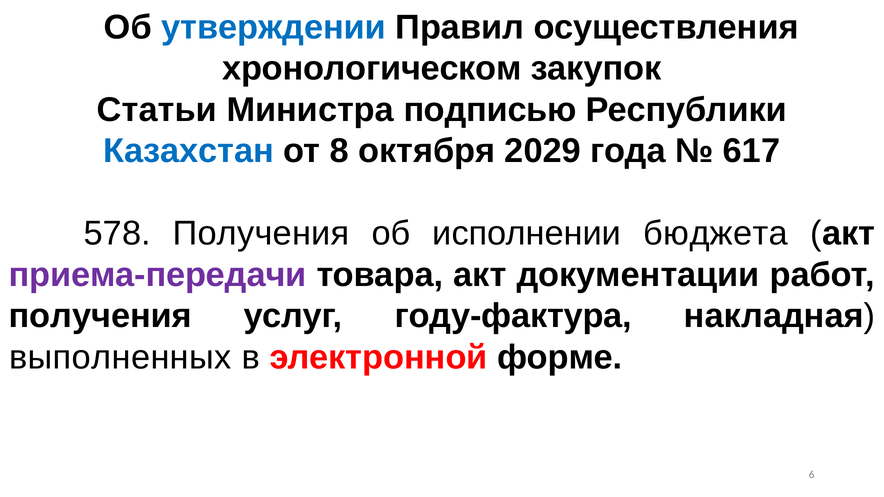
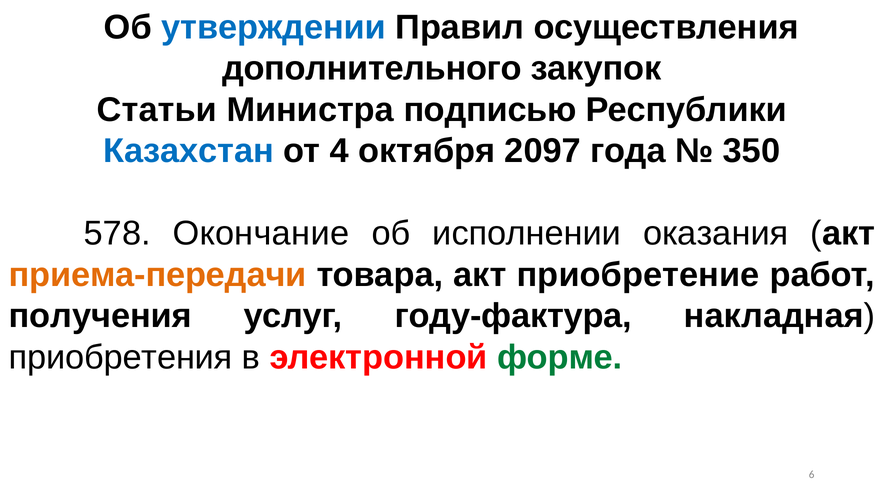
хронологическом: хронологическом -> дополнительного (372, 69)
8: 8 -> 4 (339, 151)
2029: 2029 -> 2097 (543, 151)
617: 617 -> 350 (751, 151)
578 Получения: Получения -> Окончание (261, 234)
бюджета: бюджета -> оказания (716, 234)
приема-передачи colour: purple -> orange (158, 275)
документации: документации -> приобретение (638, 275)
выполненных: выполненных -> приобретения (121, 358)
форме colour: black -> green (560, 358)
